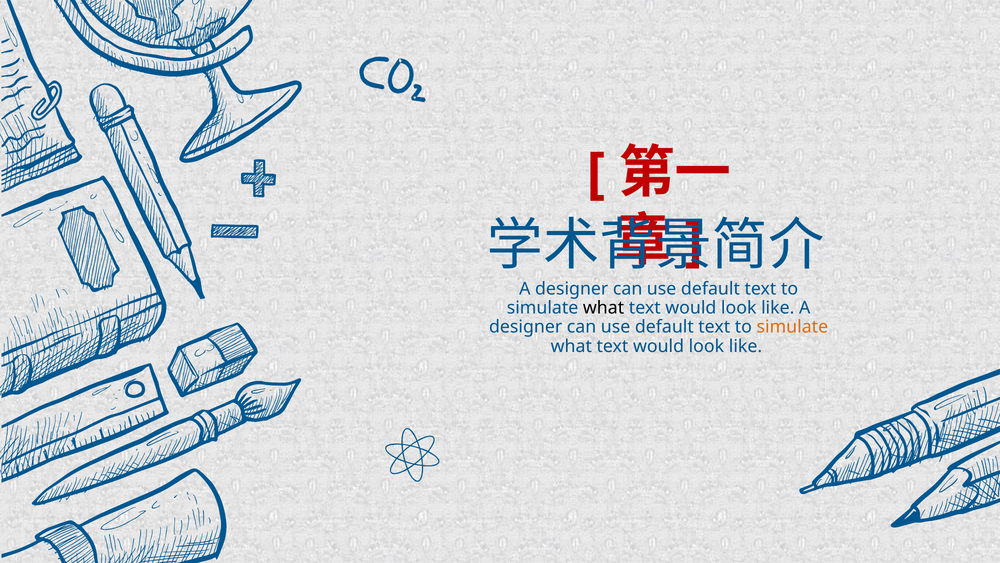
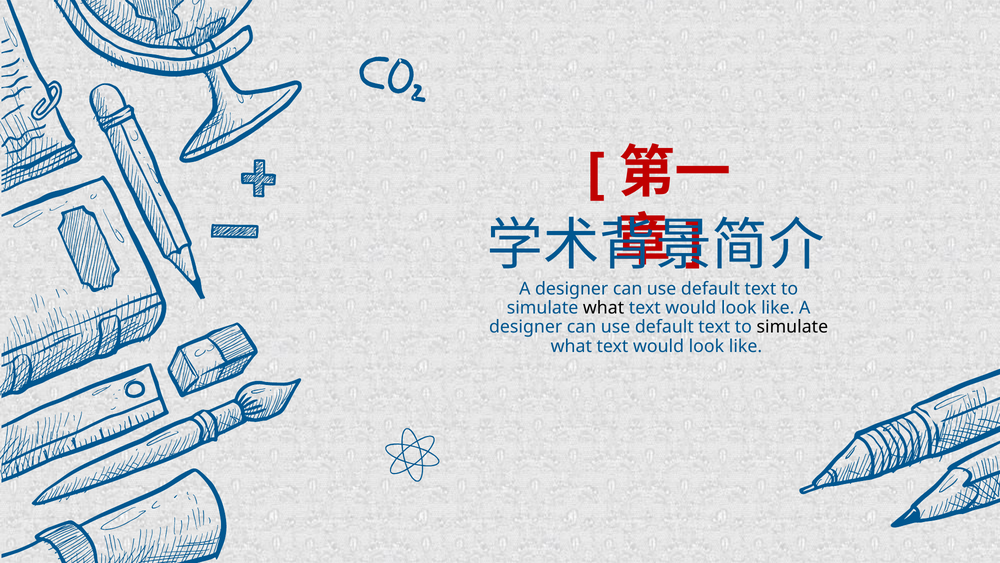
simulate colour: orange -> black (792, 327)
